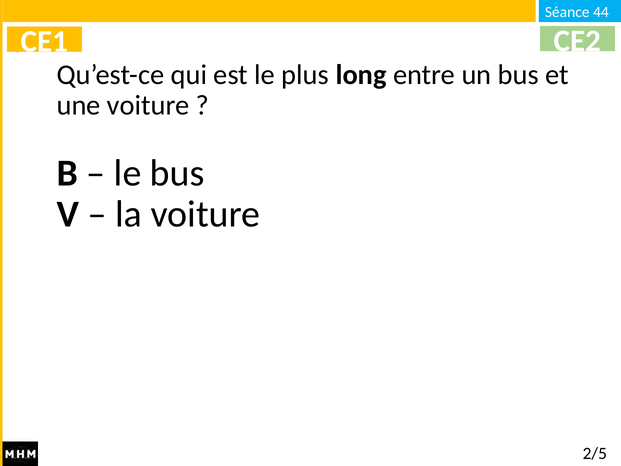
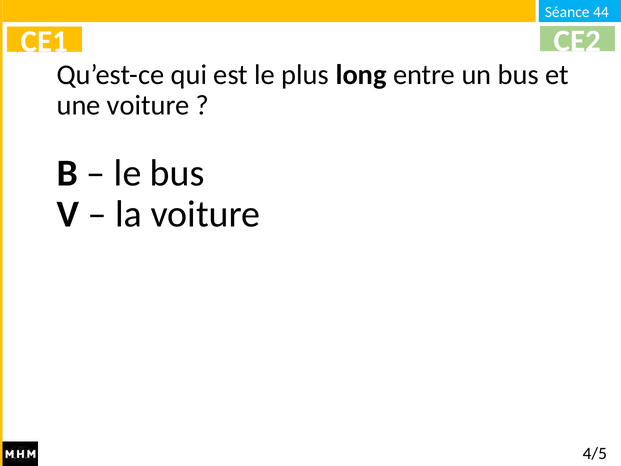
2/5: 2/5 -> 4/5 (595, 453)
